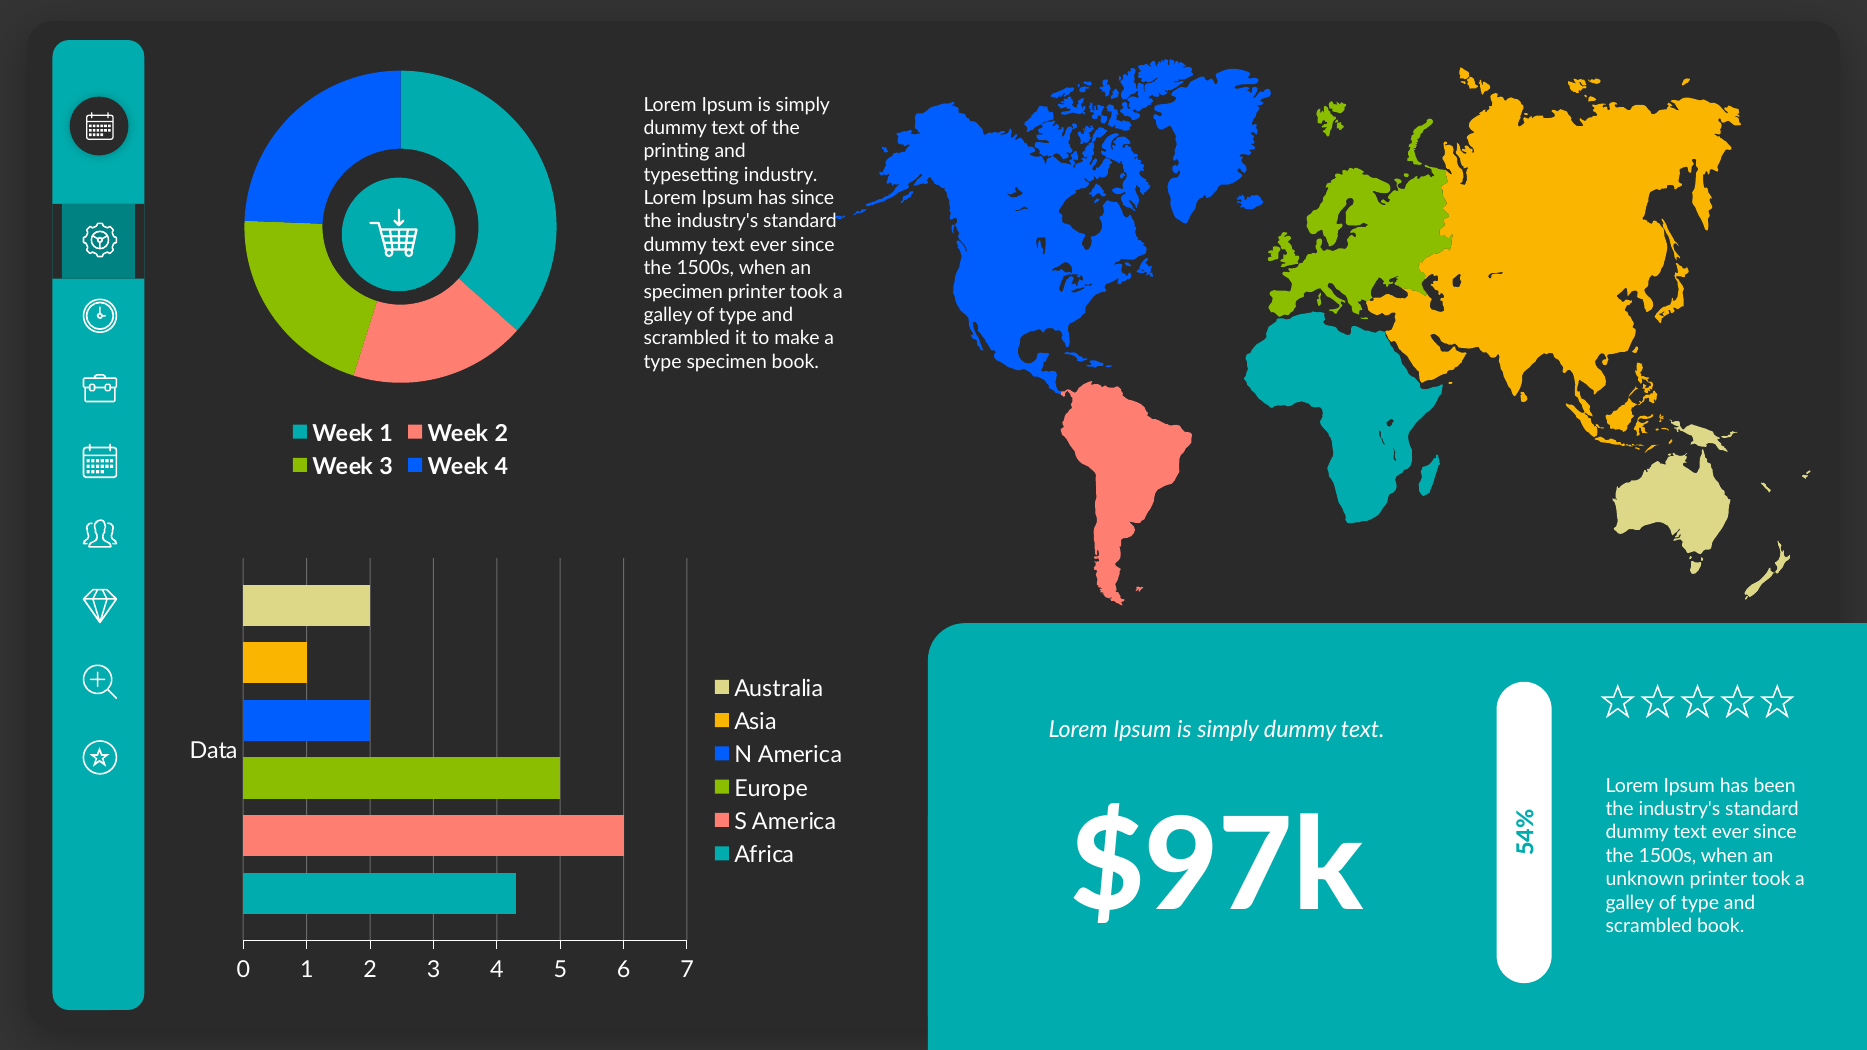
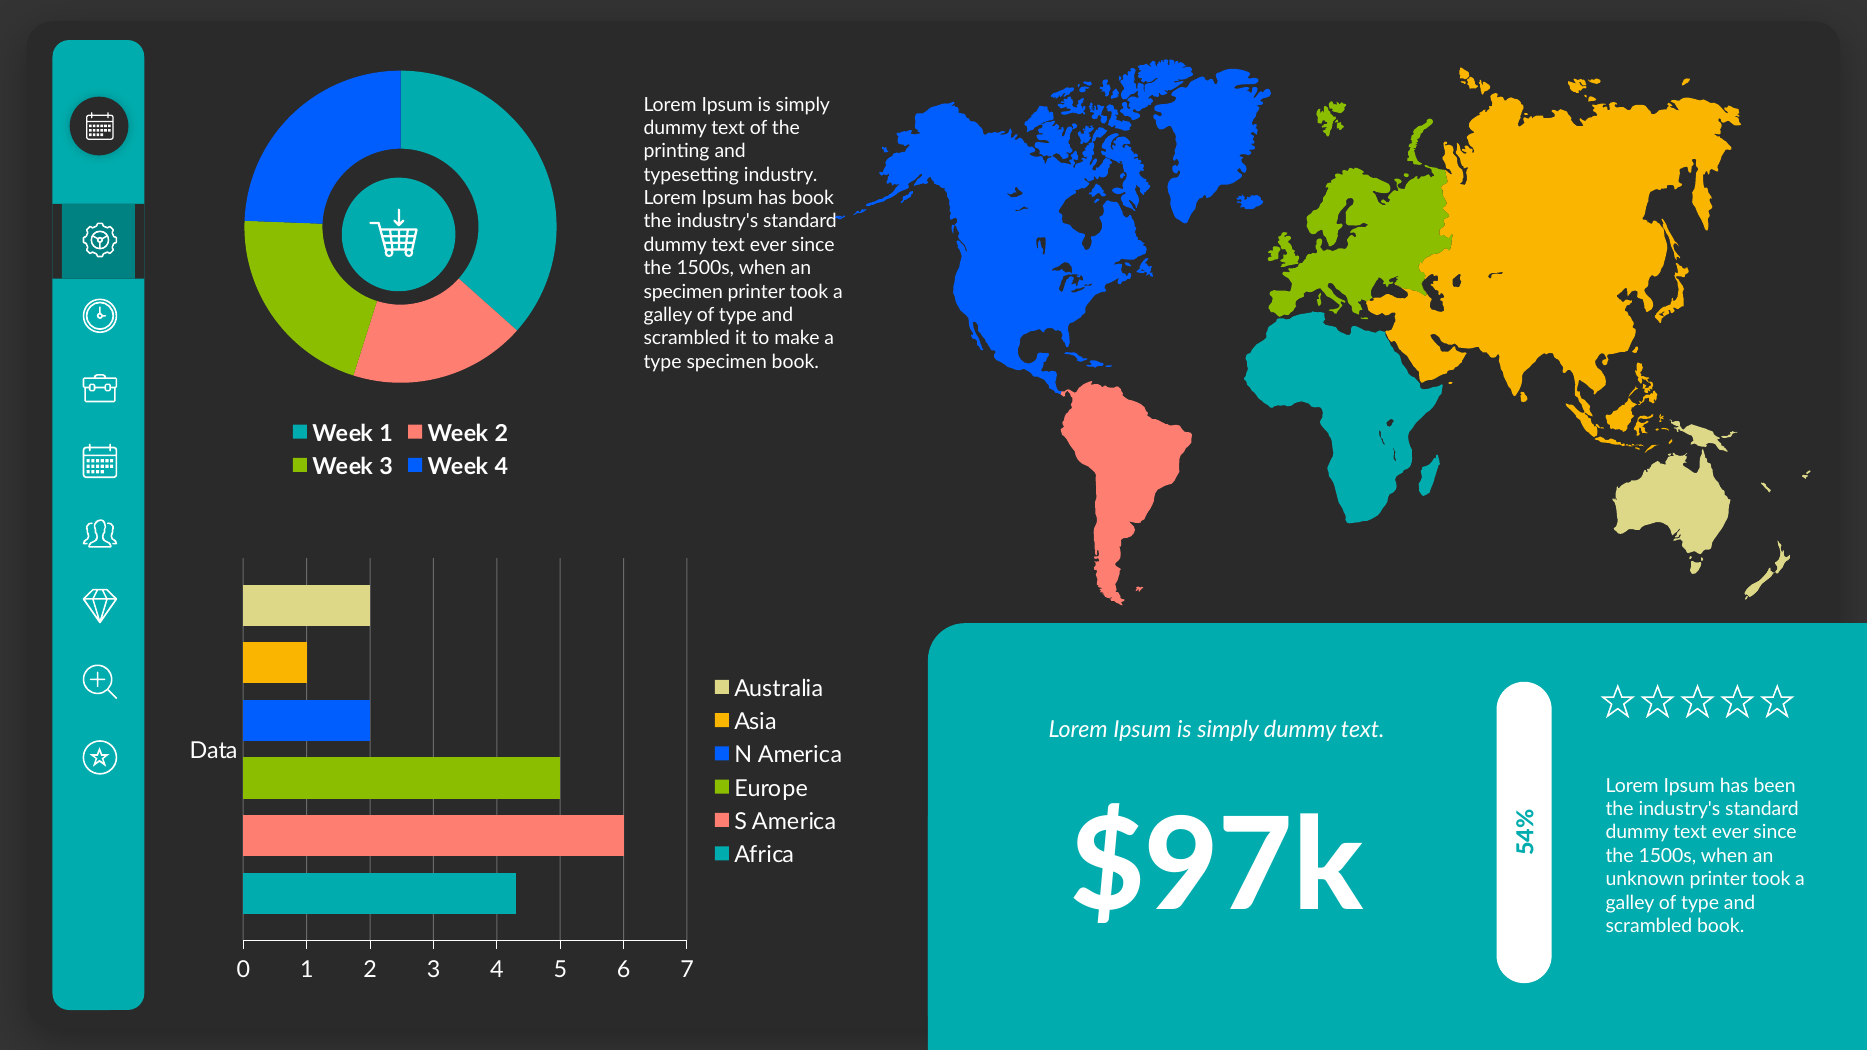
has since: since -> book (813, 198)
